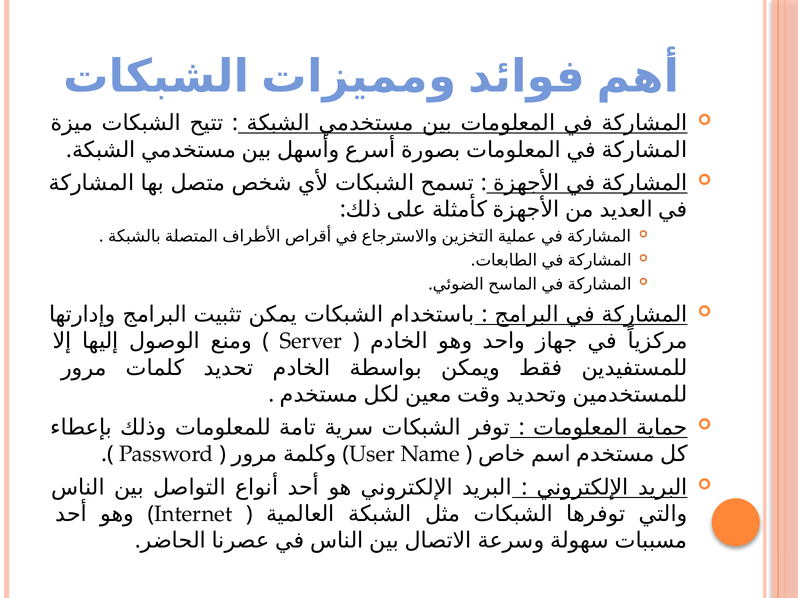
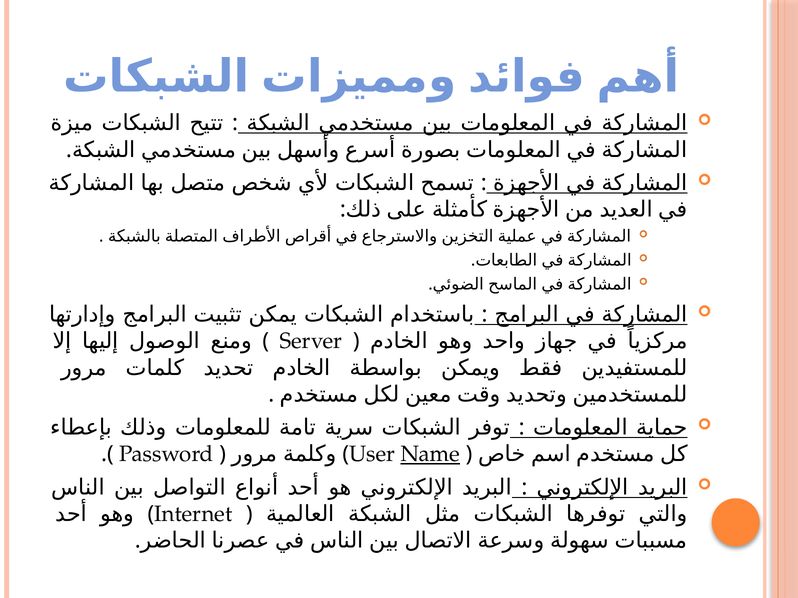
Name underline: none -> present (430, 455)
